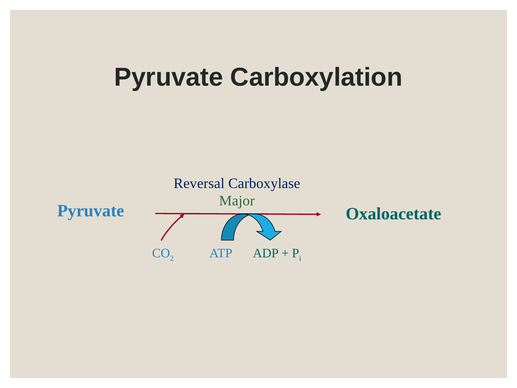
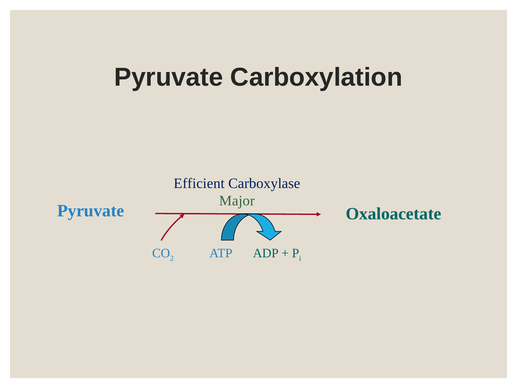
Reversal: Reversal -> Efficient (199, 183)
